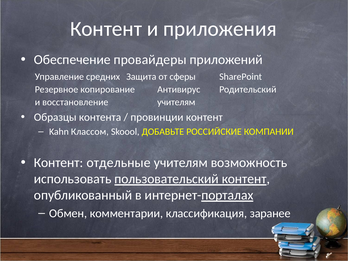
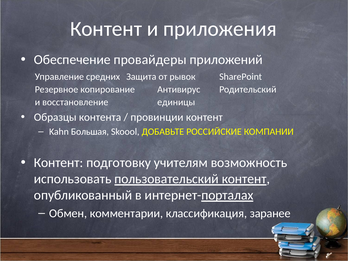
сферы: сферы -> рывок (183, 77)
восстановление учителям: учителям -> единицы (176, 102)
Классом: Классом -> Большая (90, 132)
отдельные: отдельные -> подготовку (119, 163)
